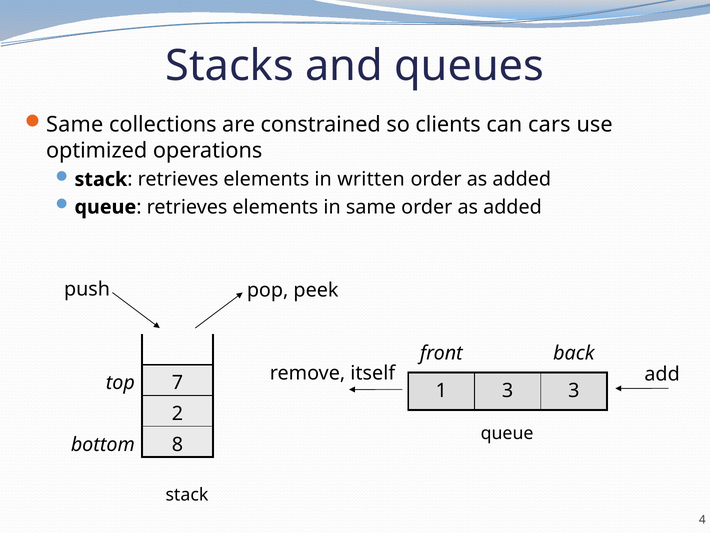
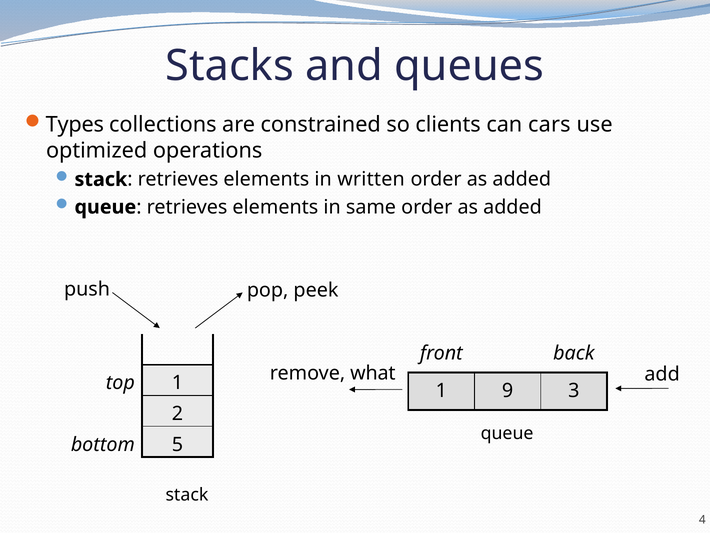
Same: Same -> Types (75, 125)
itself: itself -> what (373, 373)
top 7: 7 -> 1 (177, 383)
1 3: 3 -> 9 (508, 390)
8: 8 -> 5 (177, 444)
